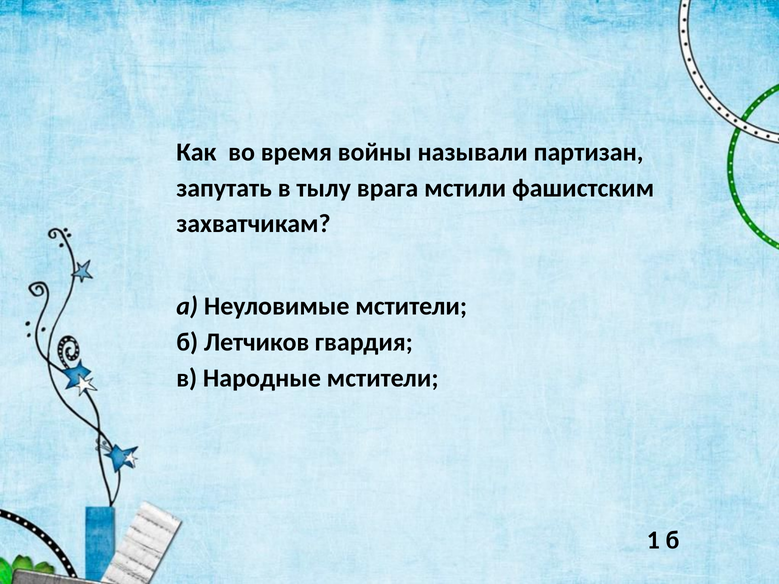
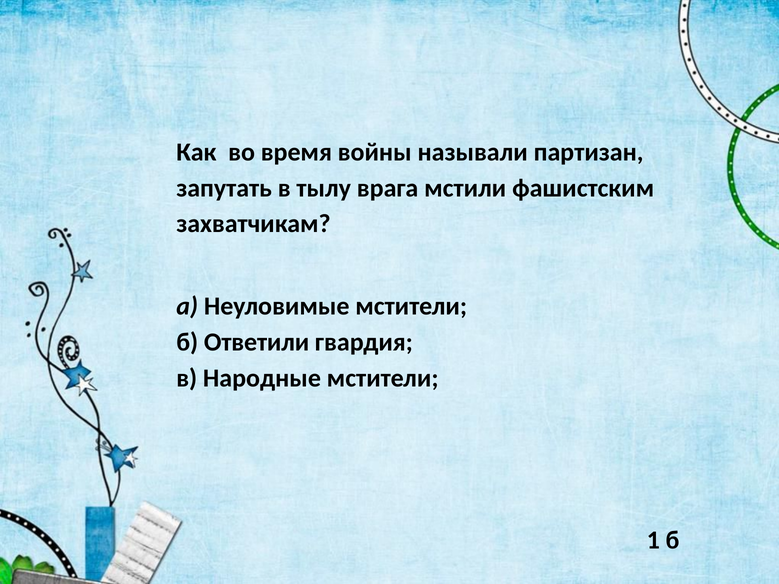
Летчиков: Летчиков -> Ответили (257, 342)
